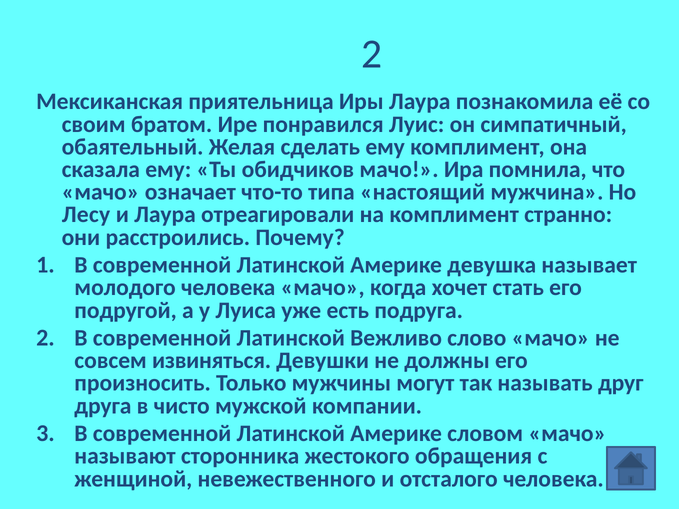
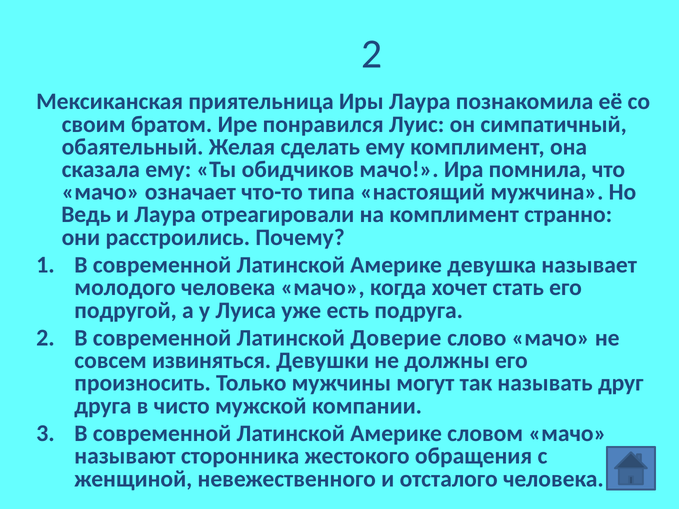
Лесу: Лесу -> Ведь (86, 215)
Вежливо: Вежливо -> Доверие (396, 338)
